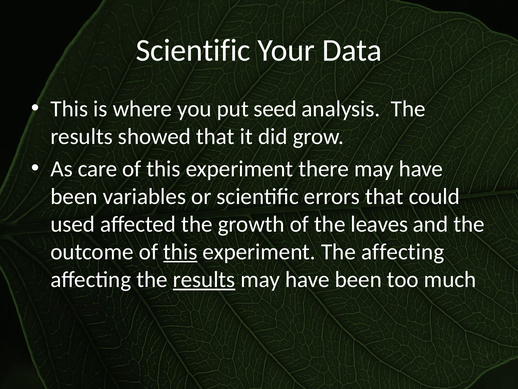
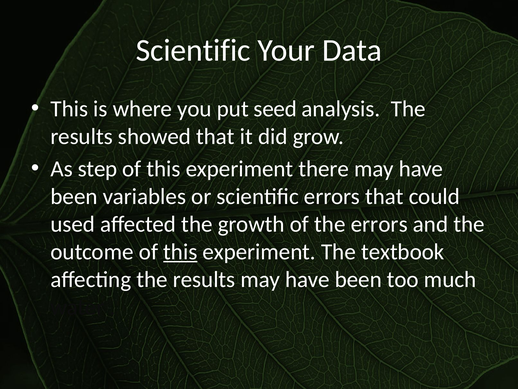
care: care -> step (98, 169)
the leaves: leaves -> errors (379, 224)
The affecting: affecting -> textbook (403, 252)
results underline: present -> none (204, 279)
